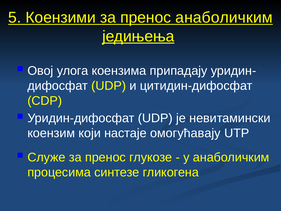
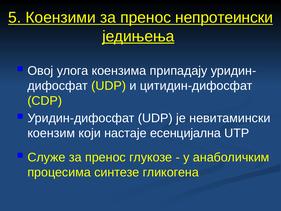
пренос анаболичким: анаболичким -> непротеински (224, 17)
омогућавају: омогућавају -> есенцијална (185, 133)
